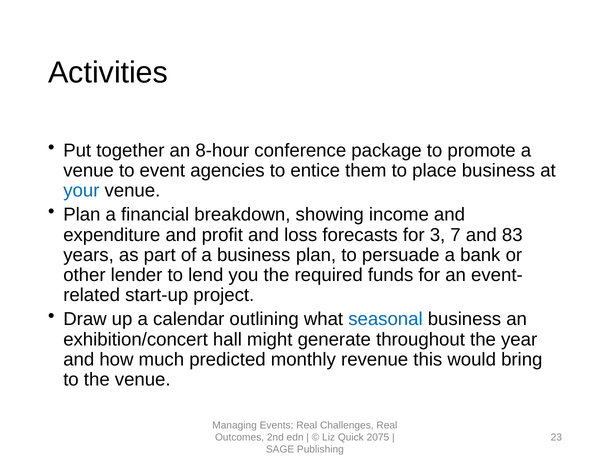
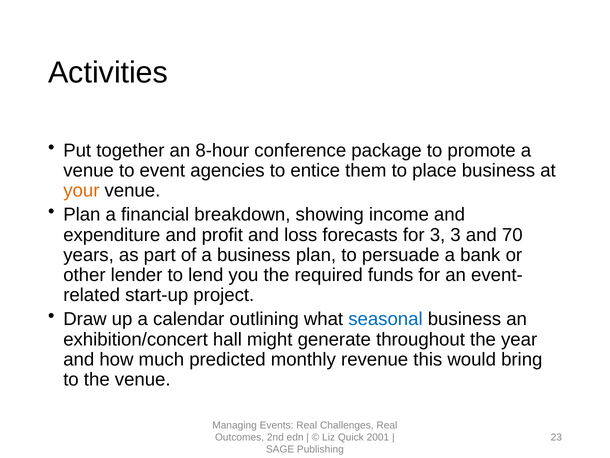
your colour: blue -> orange (81, 191)
3 7: 7 -> 3 (456, 235)
83: 83 -> 70 (512, 235)
2075: 2075 -> 2001 (378, 437)
